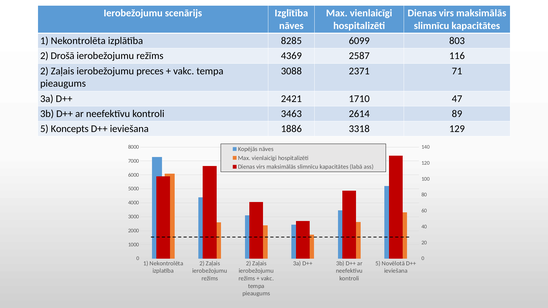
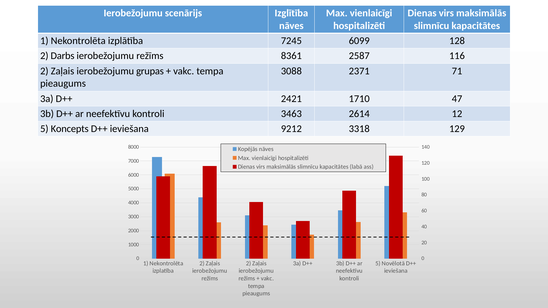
8285: 8285 -> 7245 (291, 41)
803: 803 -> 128 (457, 41)
Drošā: Drošā -> Darbs (63, 56)
4369: 4369 -> 8361 (291, 56)
preces: preces -> grupas (150, 71)
89: 89 -> 12 (457, 114)
1886: 1886 -> 9212 (291, 129)
